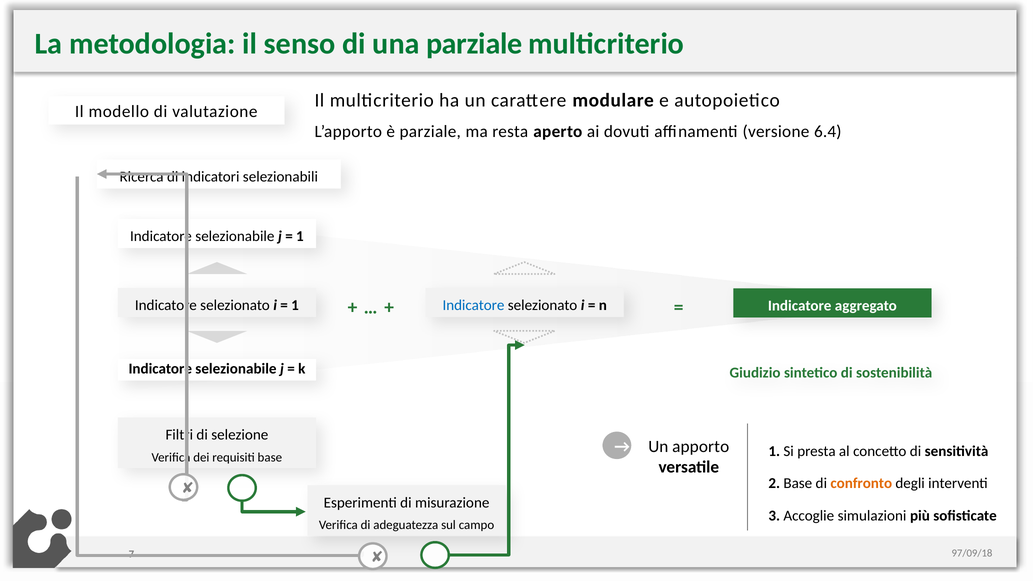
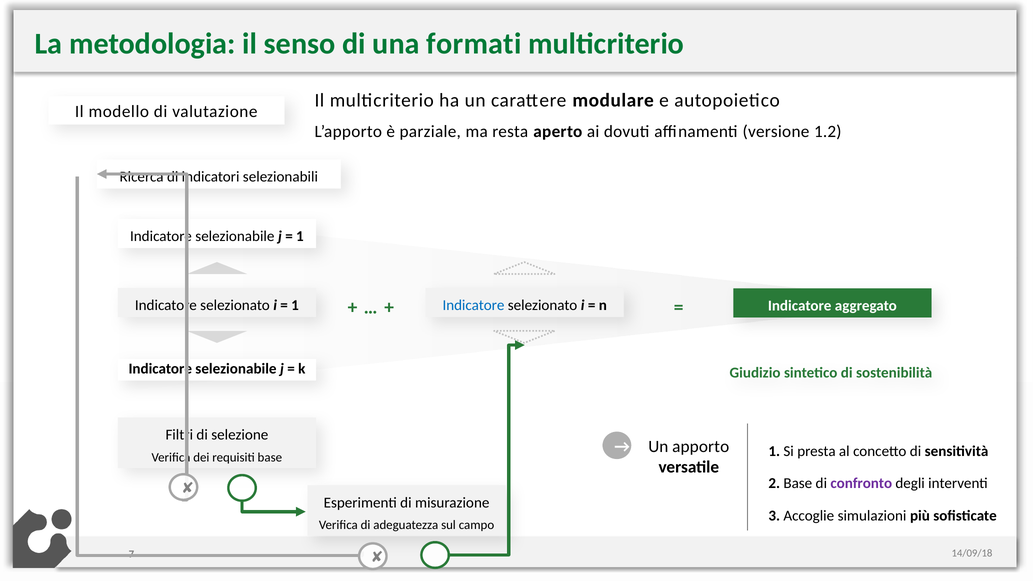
una parziale: parziale -> formati (474, 44)
6.4: 6.4 -> 1.2 (828, 132)
confronto colour: orange -> purple (861, 484)
97/09/18: 97/09/18 -> 14/09/18 (972, 553)
